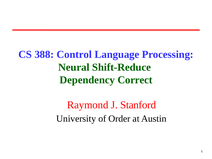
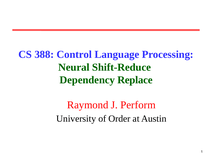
Correct: Correct -> Replace (135, 80)
Stanford: Stanford -> Perform (138, 105)
